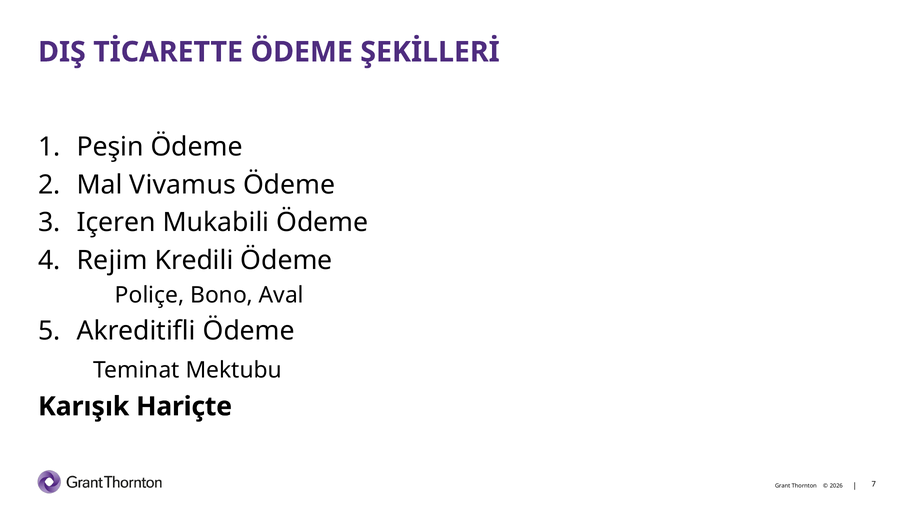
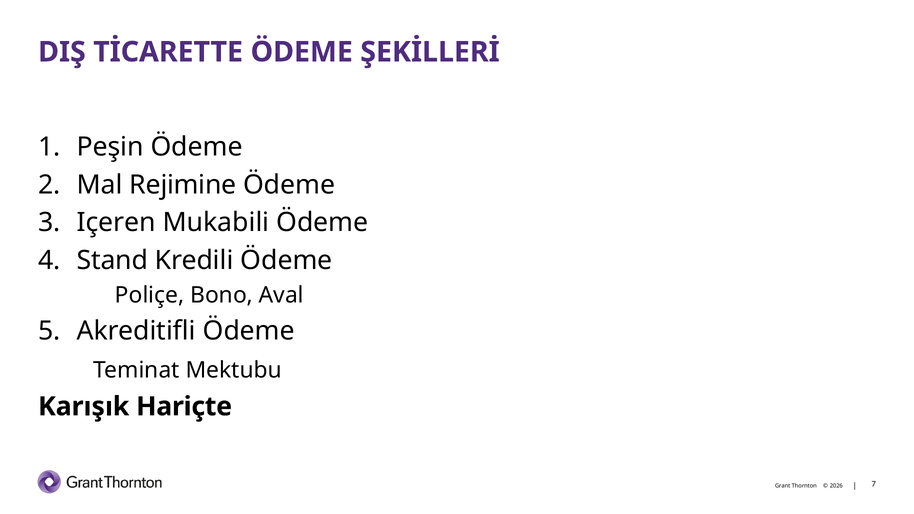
Vivamus: Vivamus -> Rejimine (183, 185)
Rejim: Rejim -> Stand (112, 260)
